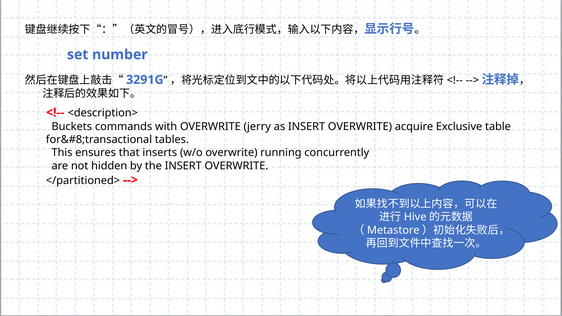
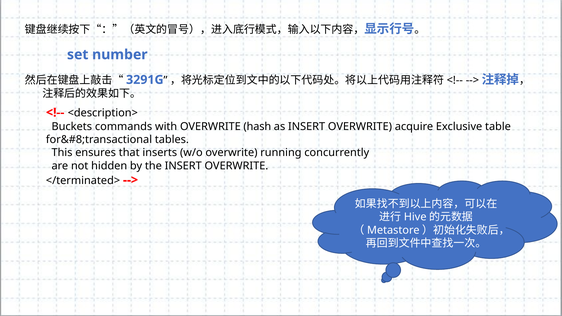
jerry: jerry -> hash (257, 127)
</partitioned>: </partitioned> -> </terminated> (83, 181)
